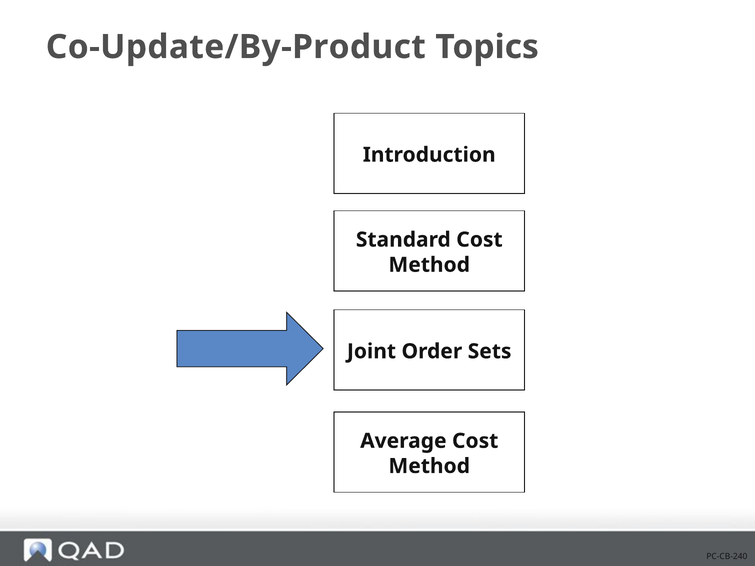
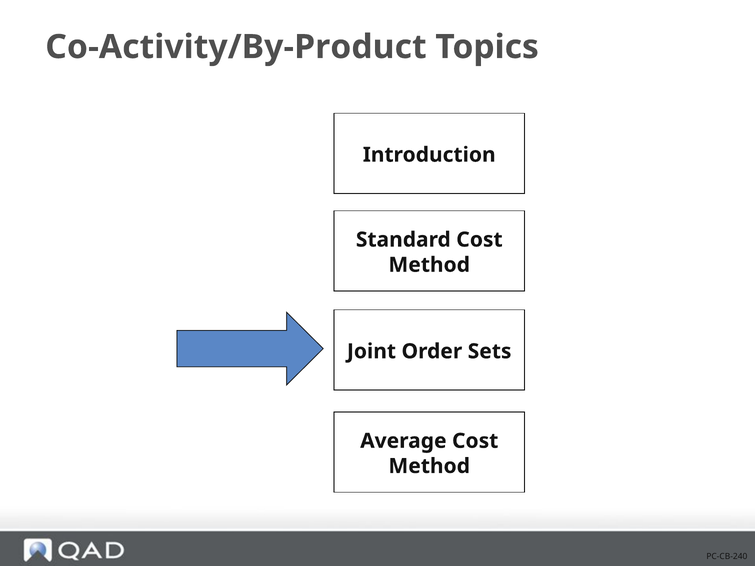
Co-Update/By-Product: Co-Update/By-Product -> Co-Activity/By-Product (236, 47)
